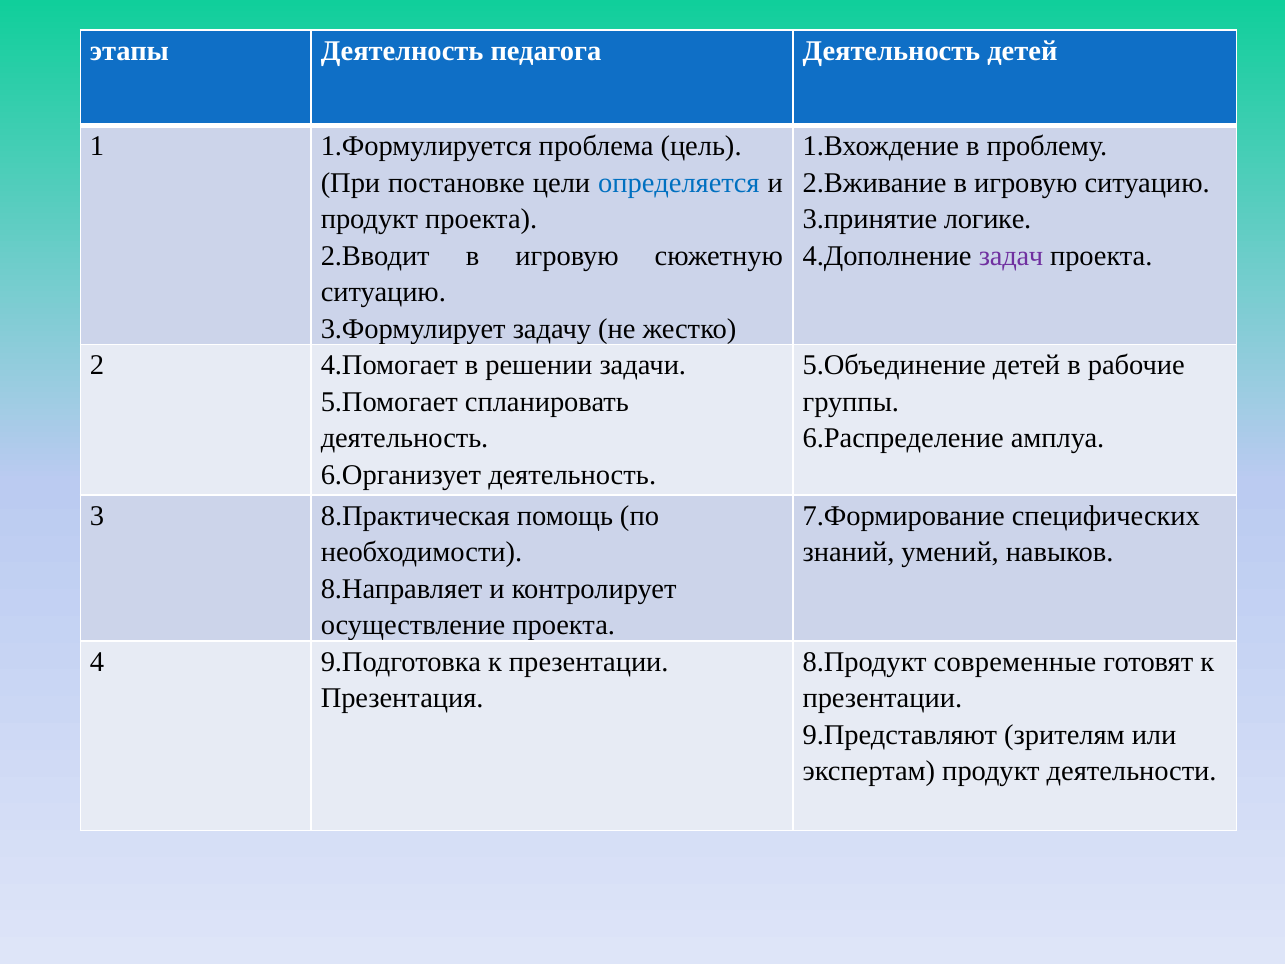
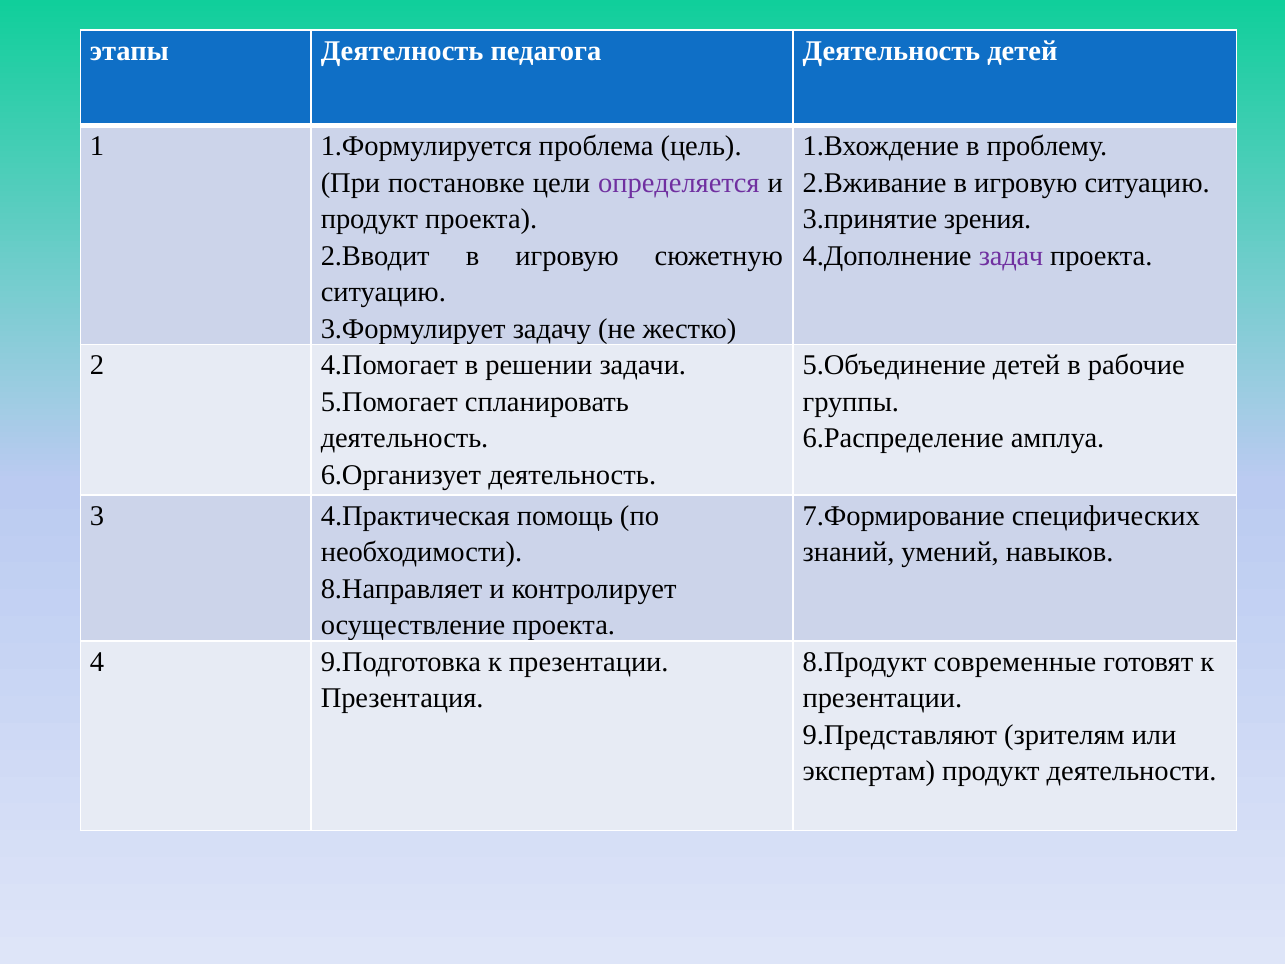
определяется colour: blue -> purple (679, 183)
логике: логике -> зрения (988, 219)
8.Практическая: 8.Практическая -> 4.Практическая (415, 516)
